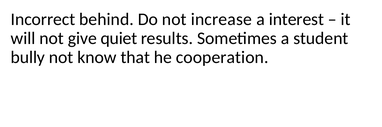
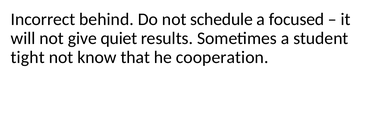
increase: increase -> schedule (222, 19)
interest: interest -> focused (296, 19)
bully: bully -> tight (28, 58)
